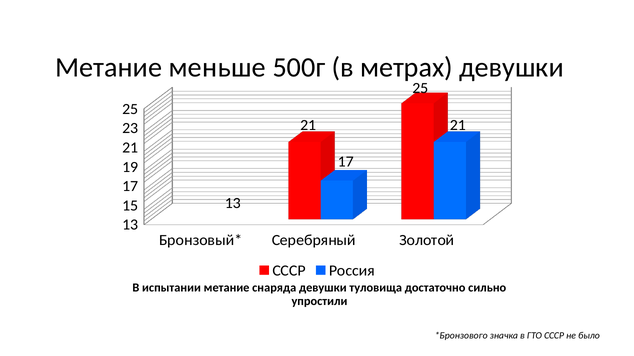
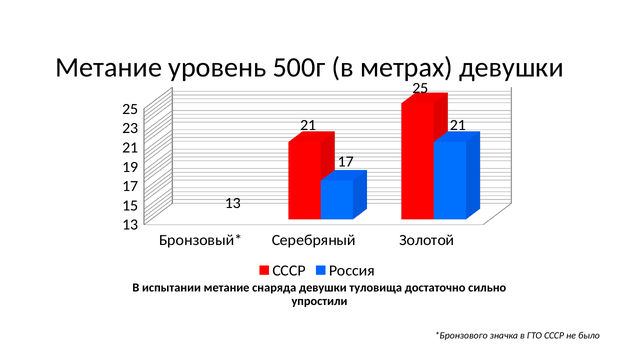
меньше: меньше -> уровень (217, 67)
